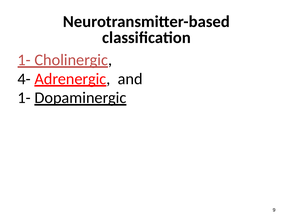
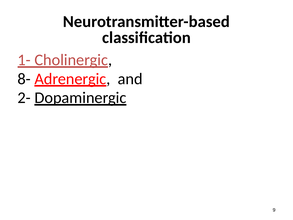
4-: 4- -> 8- (24, 79)
1-: 1- -> 2- (24, 98)
